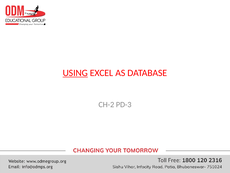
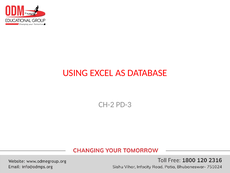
USING underline: present -> none (75, 73)
